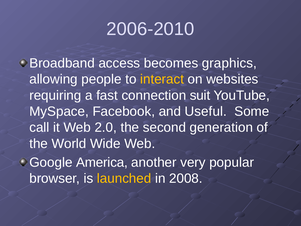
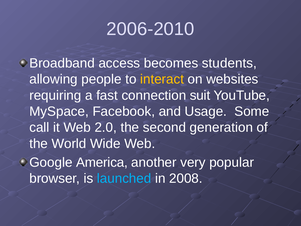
graphics: graphics -> students (229, 63)
Useful: Useful -> Usage (206, 111)
launched colour: yellow -> light blue (124, 178)
